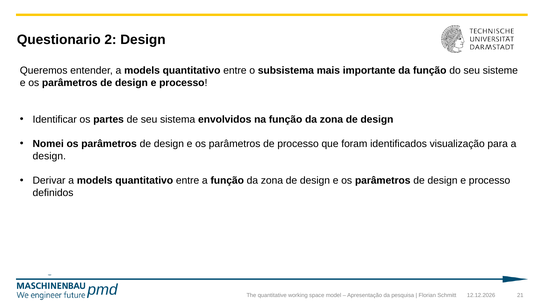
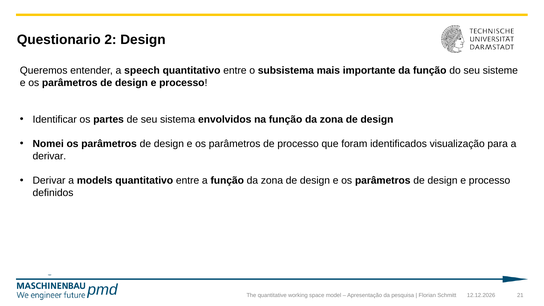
entender a models: models -> speech (142, 70)
design: design -> derivar (49, 156)
